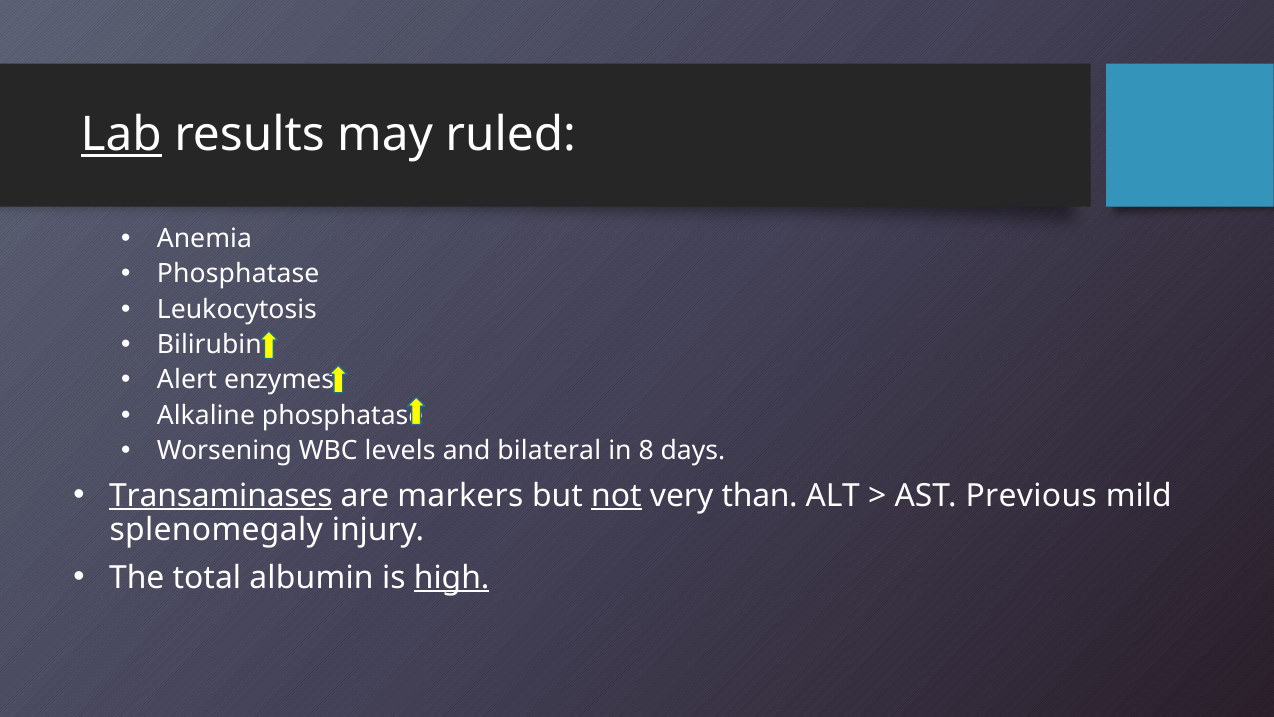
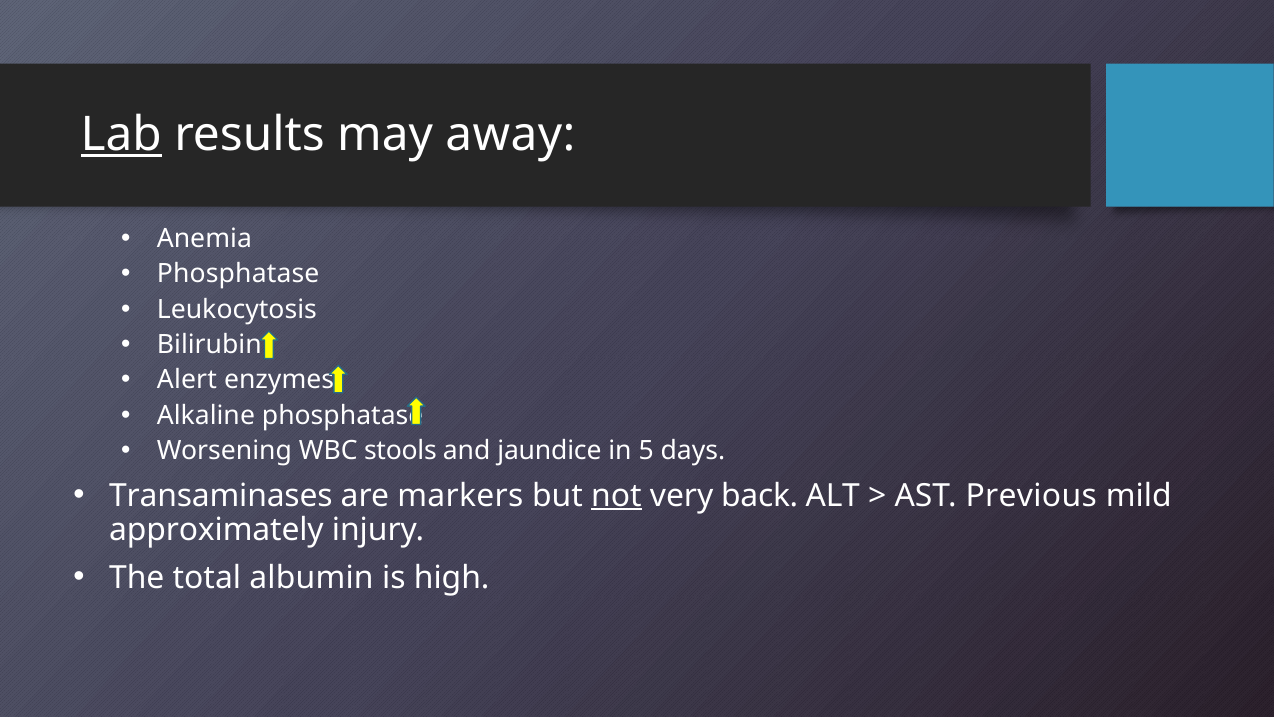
ruled: ruled -> away (510, 135)
levels: levels -> stools (400, 450)
bilateral: bilateral -> jaundice (549, 450)
8: 8 -> 5 (646, 450)
Transaminases underline: present -> none (221, 495)
than: than -> back (760, 495)
splenomegaly: splenomegaly -> approximately (216, 530)
high underline: present -> none (452, 577)
